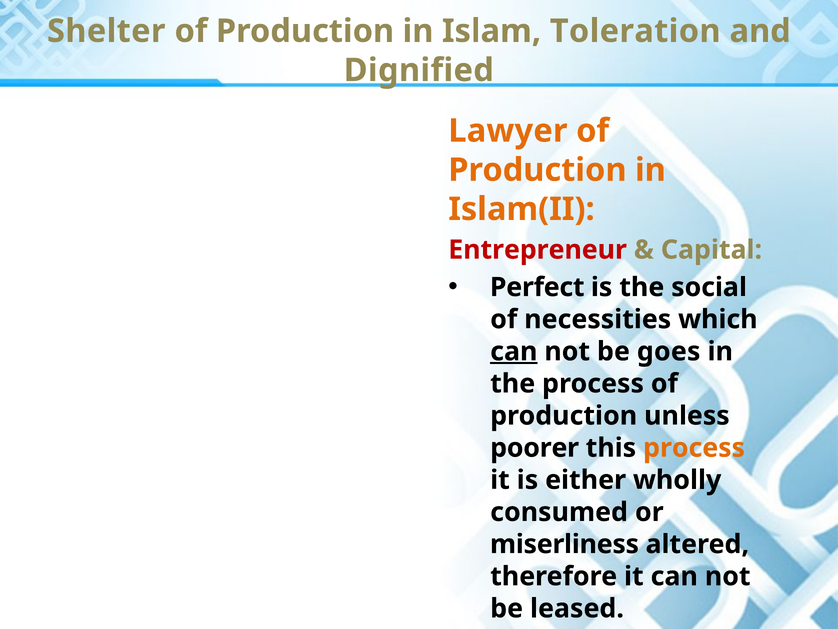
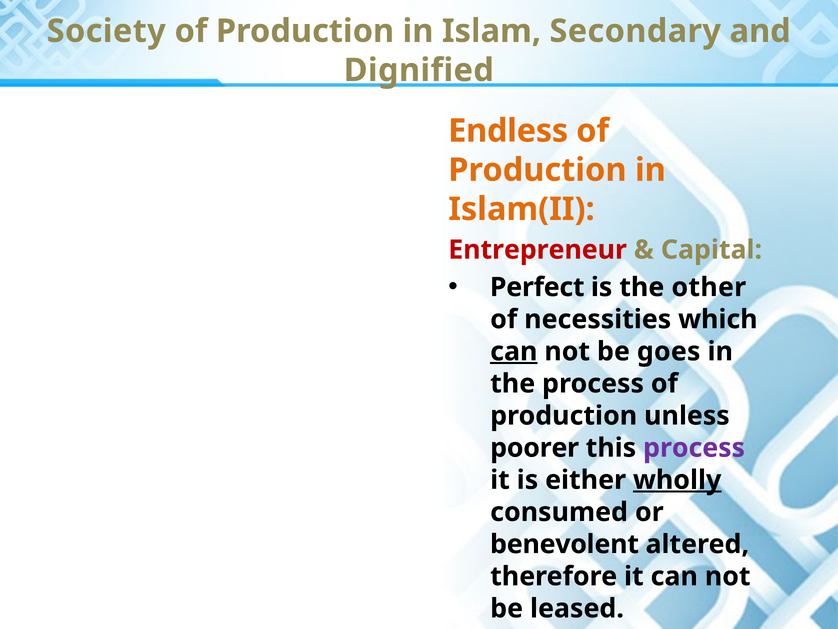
Shelter: Shelter -> Society (106, 31)
Toleration: Toleration -> Secondary (635, 31)
Lawyer: Lawyer -> Endless (508, 131)
social: social -> other (709, 287)
process colour: orange -> purple (694, 448)
wholly underline: none -> present (677, 480)
miserliness: miserliness -> benevolent (565, 544)
